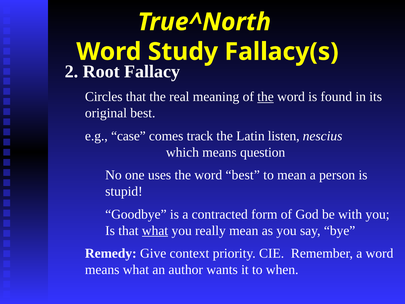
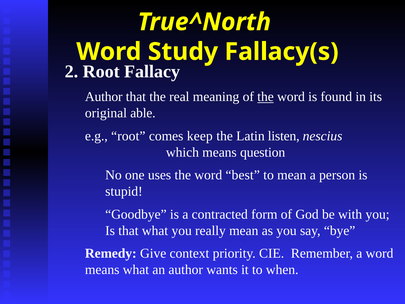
Circles: Circles -> Author (104, 97)
original best: best -> able (143, 113)
e.g case: case -> root (128, 136)
track: track -> keep (200, 136)
what underline: present -> none (155, 230)
